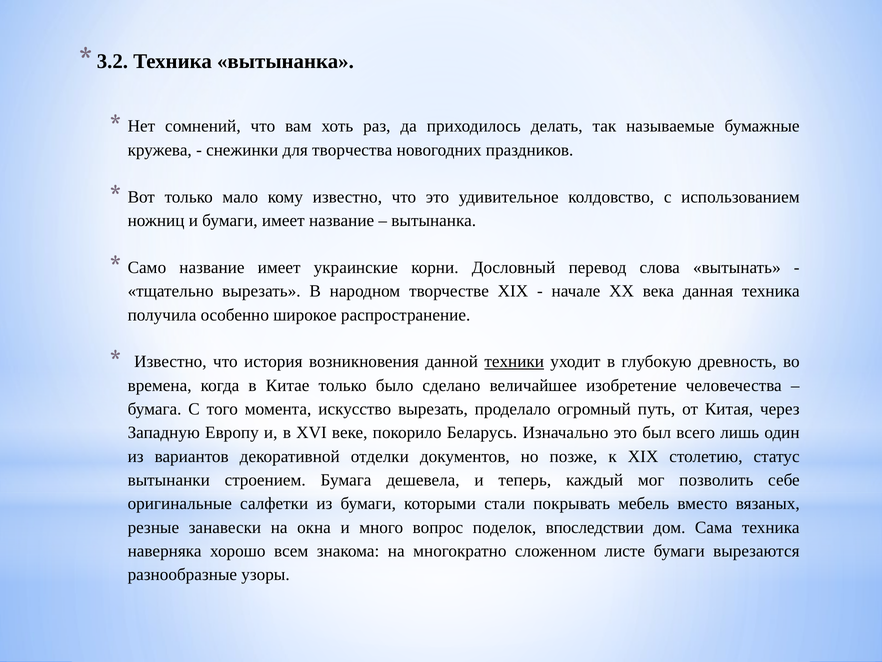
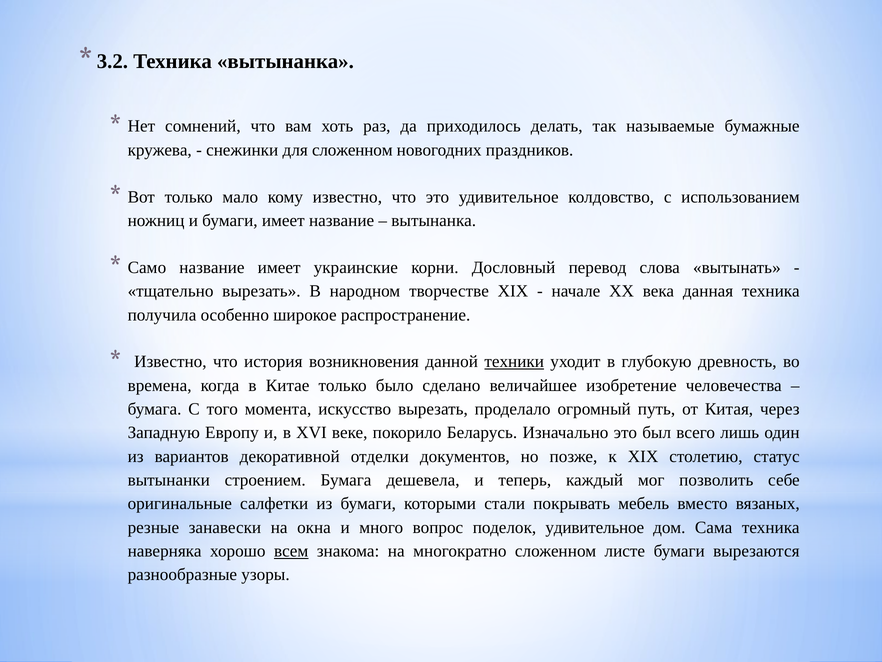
для творчества: творчества -> сложенном (352, 150)
поделок впоследствии: впоследствии -> удивительное (595, 527)
всем underline: none -> present (291, 551)
